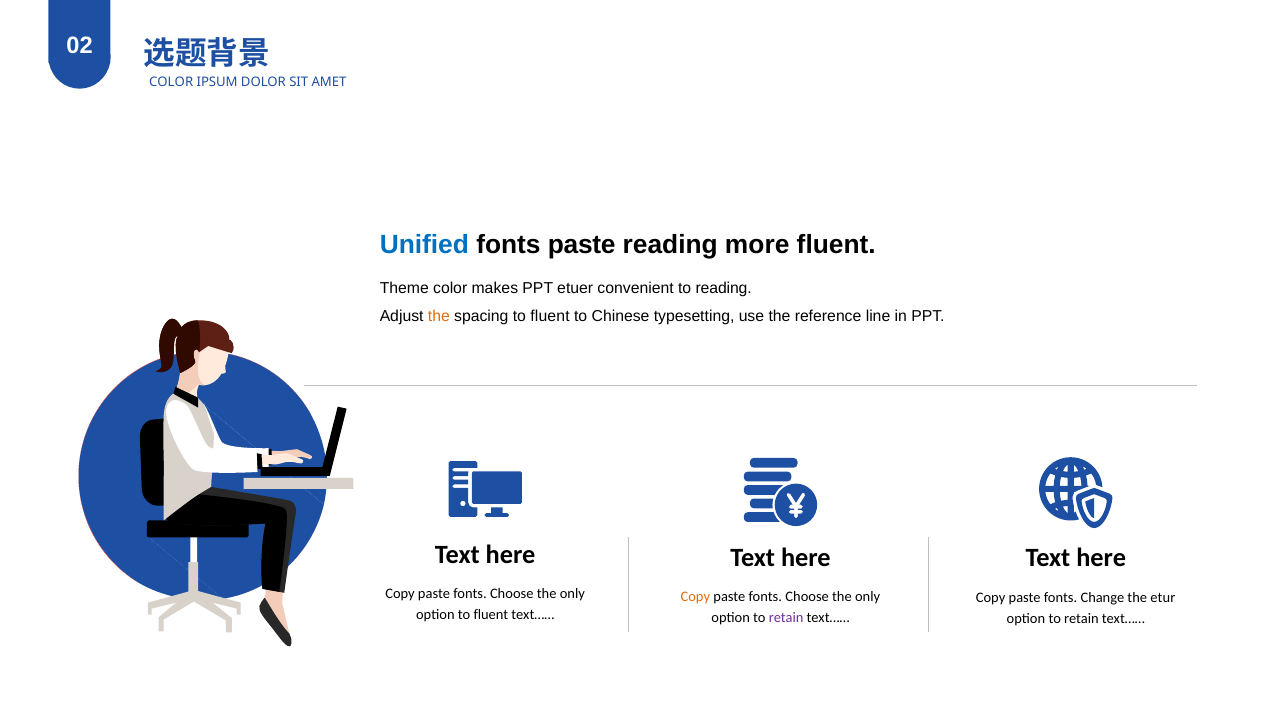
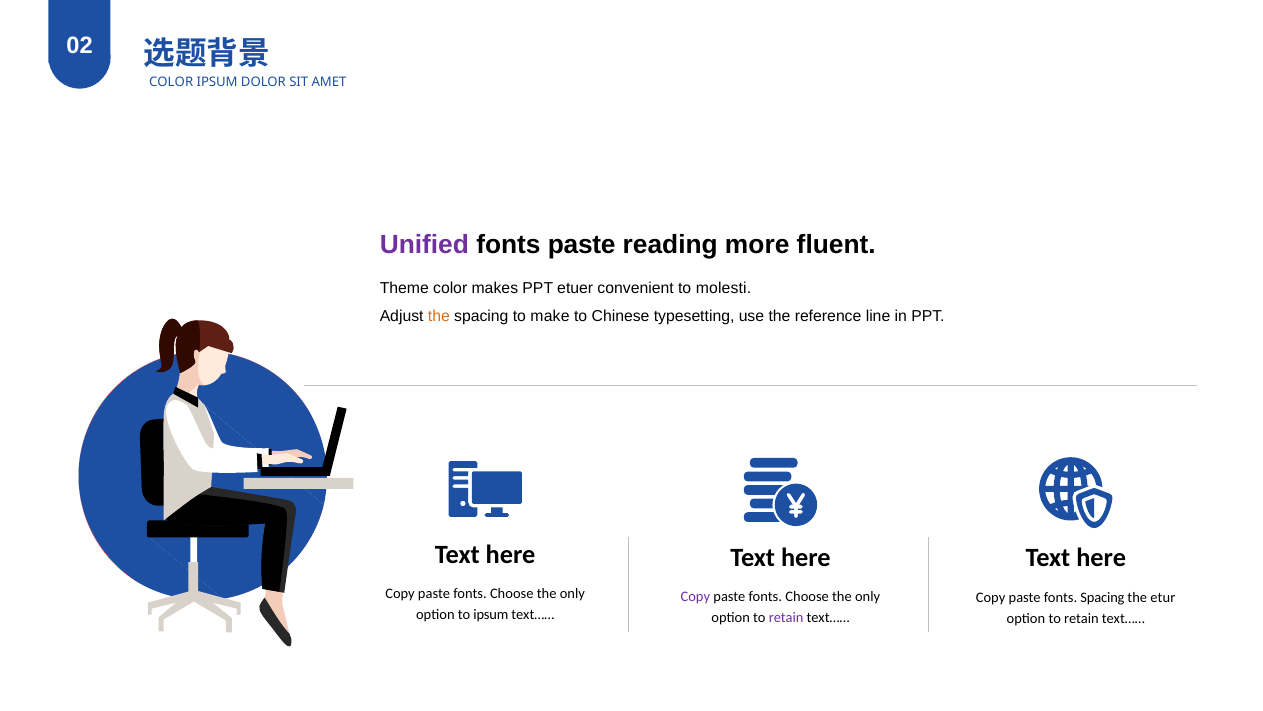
Unified colour: blue -> purple (424, 244)
to reading: reading -> molesti (724, 288)
spacing to fluent: fluent -> make (550, 316)
Copy colour: orange -> purple (695, 597)
fonts Change: Change -> Spacing (1102, 597)
option to fluent: fluent -> ipsum (491, 614)
